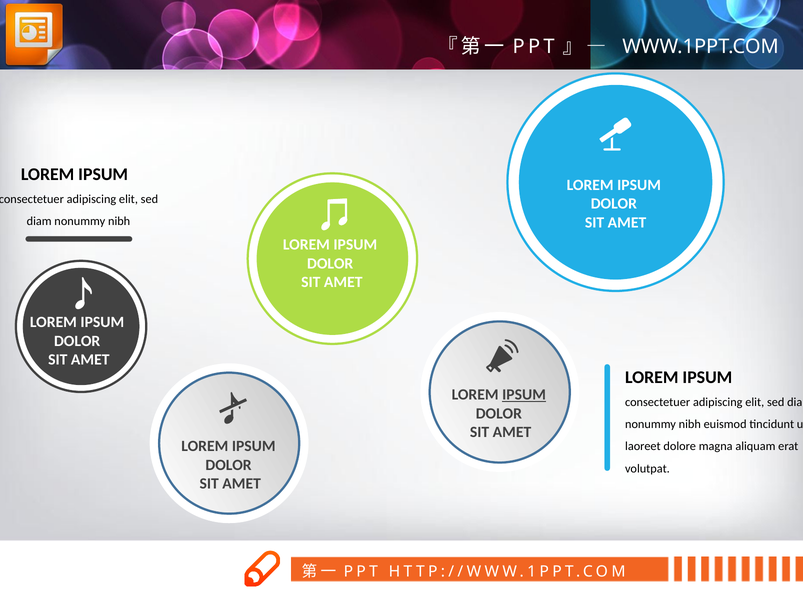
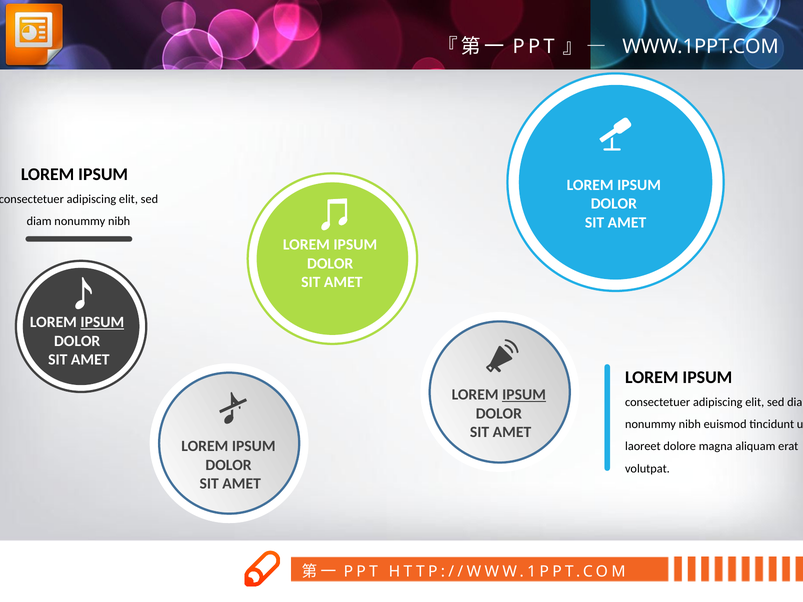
IPSUM underline: none -> present (102, 322)
